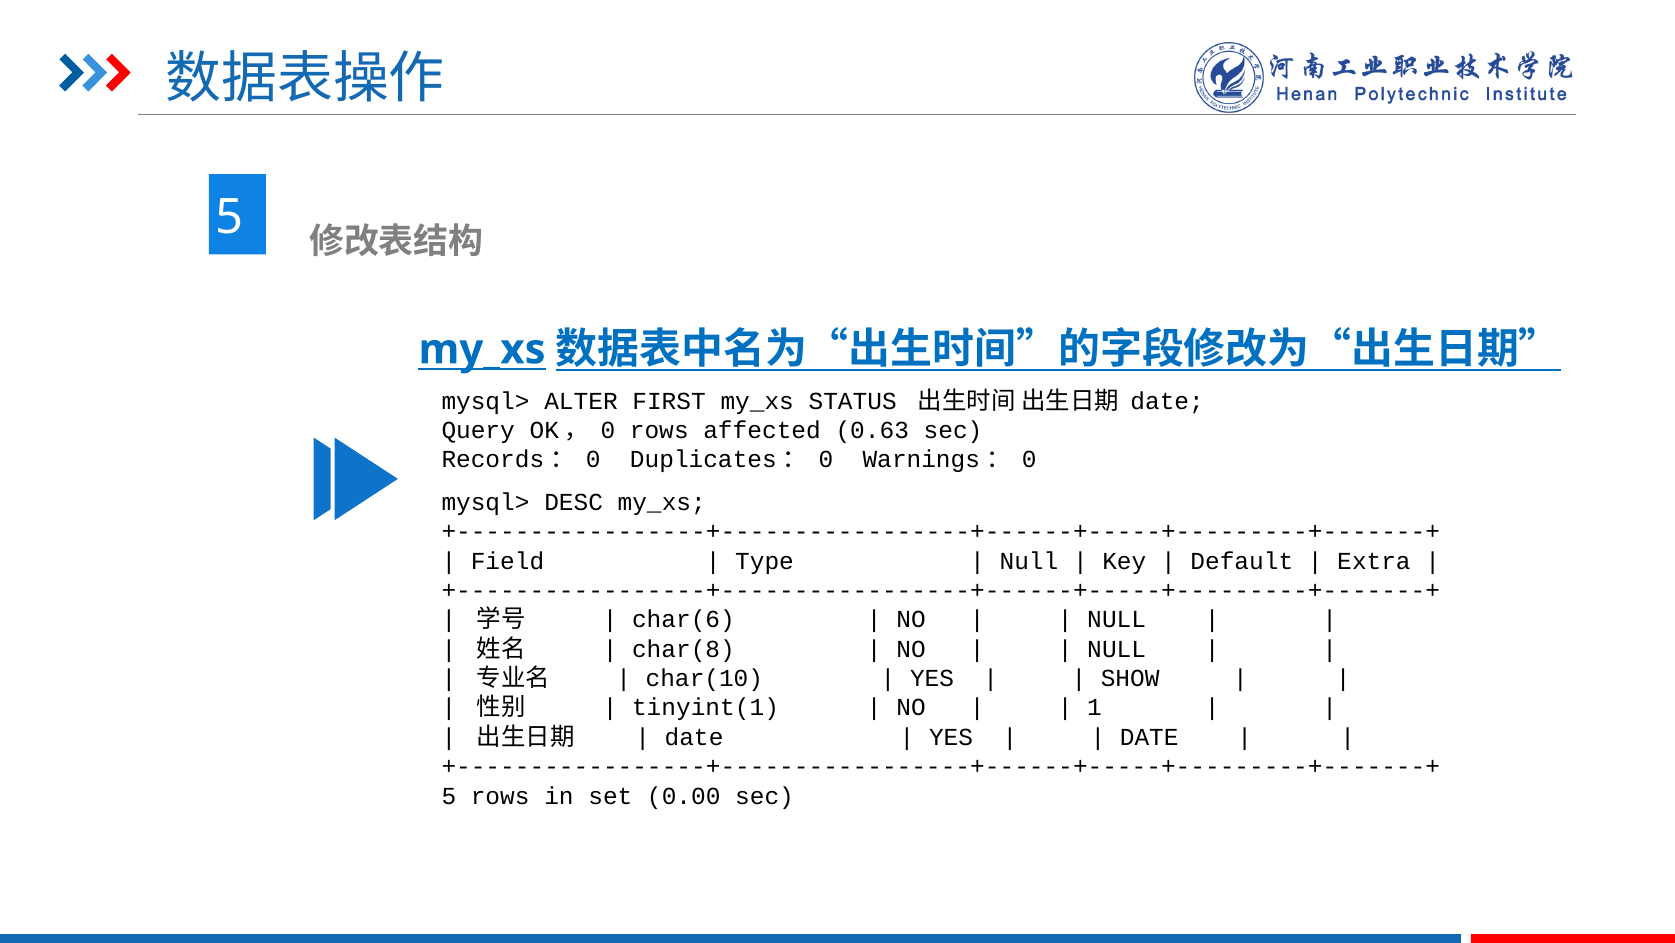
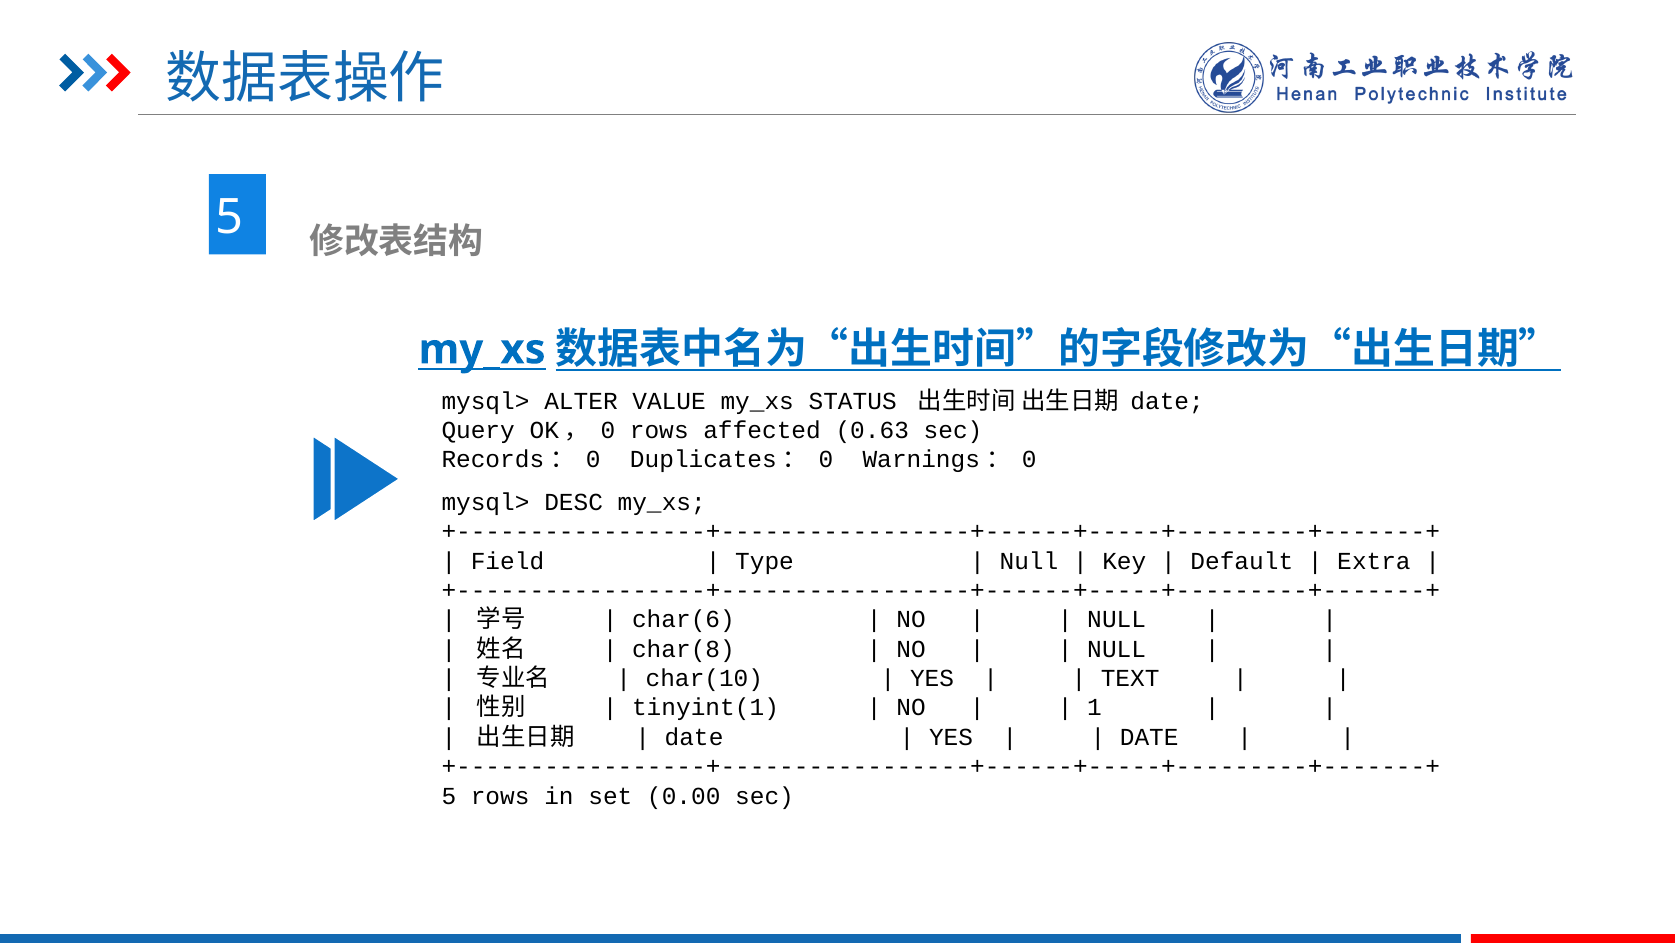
FIRST: FIRST -> VALUE (669, 401)
SHOW: SHOW -> TEXT (1130, 678)
